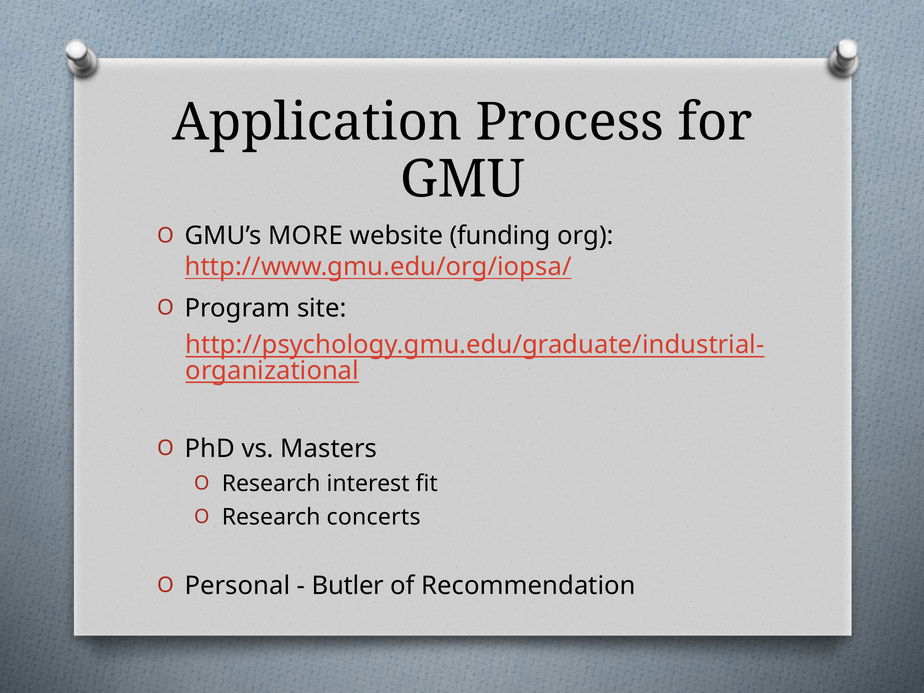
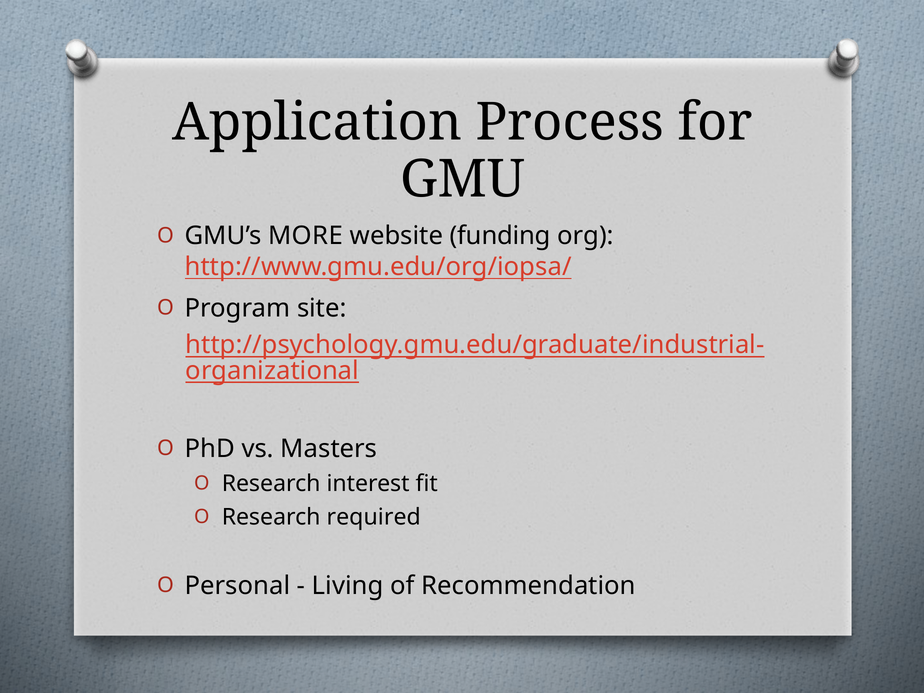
concerts: concerts -> required (374, 517)
Butler: Butler -> Living (348, 586)
